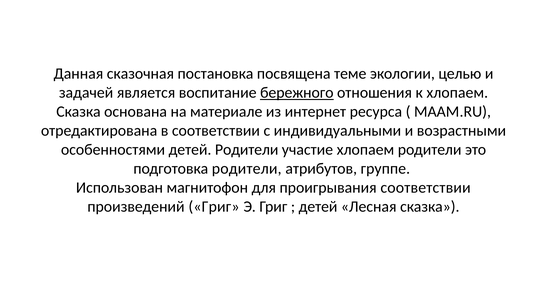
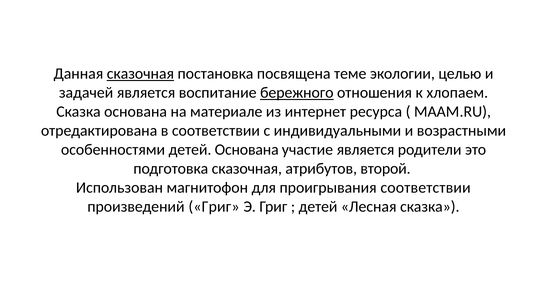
сказочная underline: none -> present (140, 74)
детей Родители: Родители -> Основана (247, 149)
участие хлопаем: хлопаем -> является (366, 149)
подготовка родители: родители -> сказочная (247, 168)
группе: группе -> второй (385, 168)
